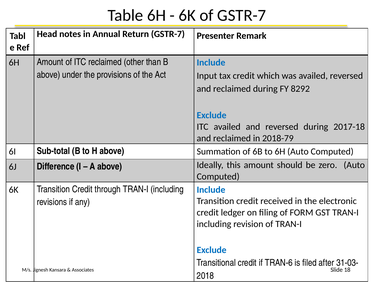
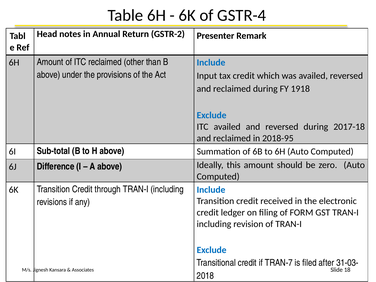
of GSTR-7: GSTR-7 -> GSTR-4 (242, 15)
Return GSTR-7: GSTR-7 -> GSTR-2 (168, 34)
8292: 8292 -> 1918 (300, 89)
2018-79: 2018-79 -> 2018-95 (278, 138)
TRAN-6: TRAN-6 -> TRAN-7 (279, 263)
